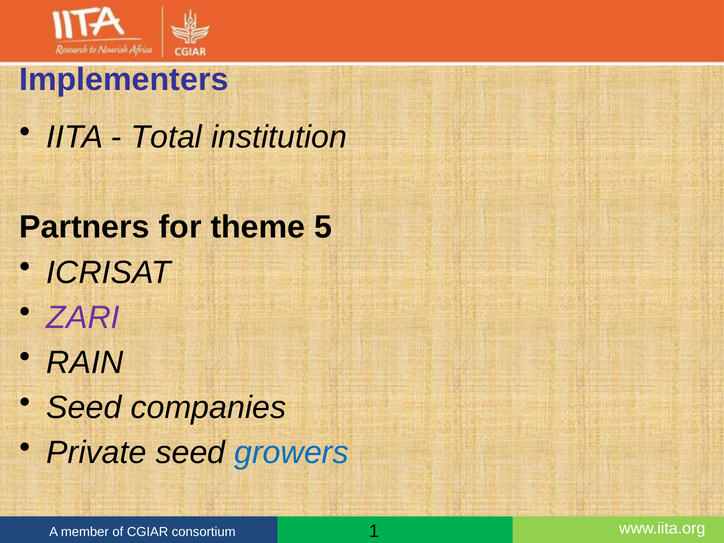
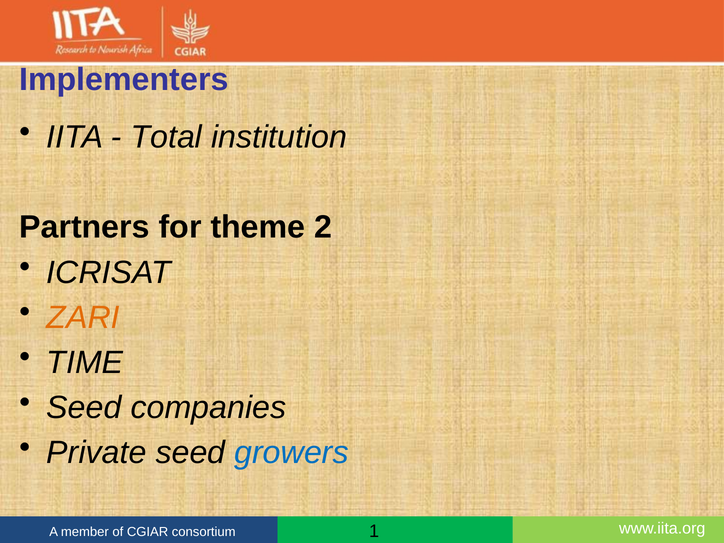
5: 5 -> 2 (323, 227)
ZARI colour: purple -> orange (83, 317)
RAIN: RAIN -> TIME (85, 363)
